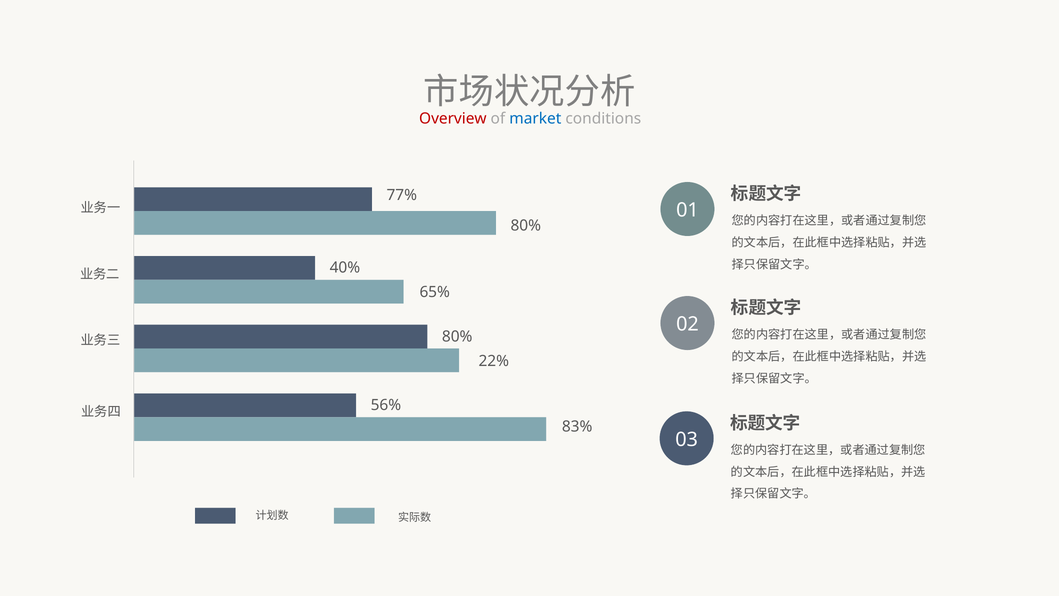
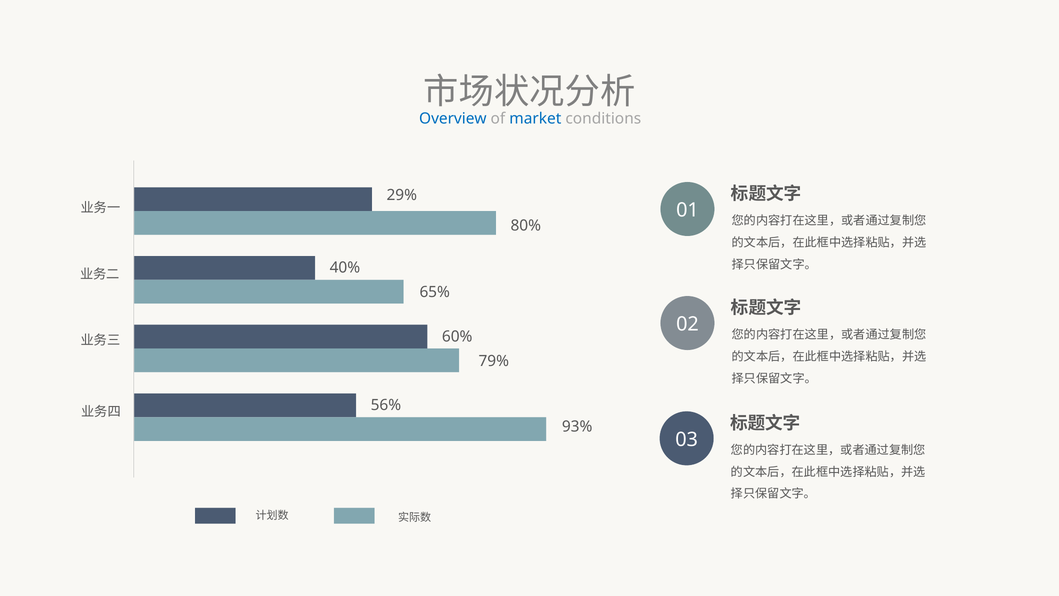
Overview colour: red -> blue (453, 119)
77%: 77% -> 29% (402, 195)
80%: 80% -> 60% (457, 336)
22%: 22% -> 79% (494, 361)
83%: 83% -> 93% (577, 427)
